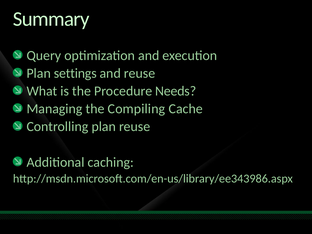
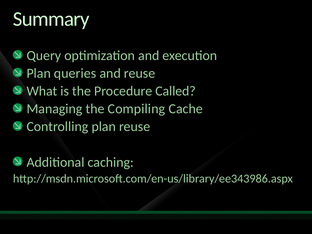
settings: settings -> queries (75, 73)
Needs: Needs -> Called (176, 91)
